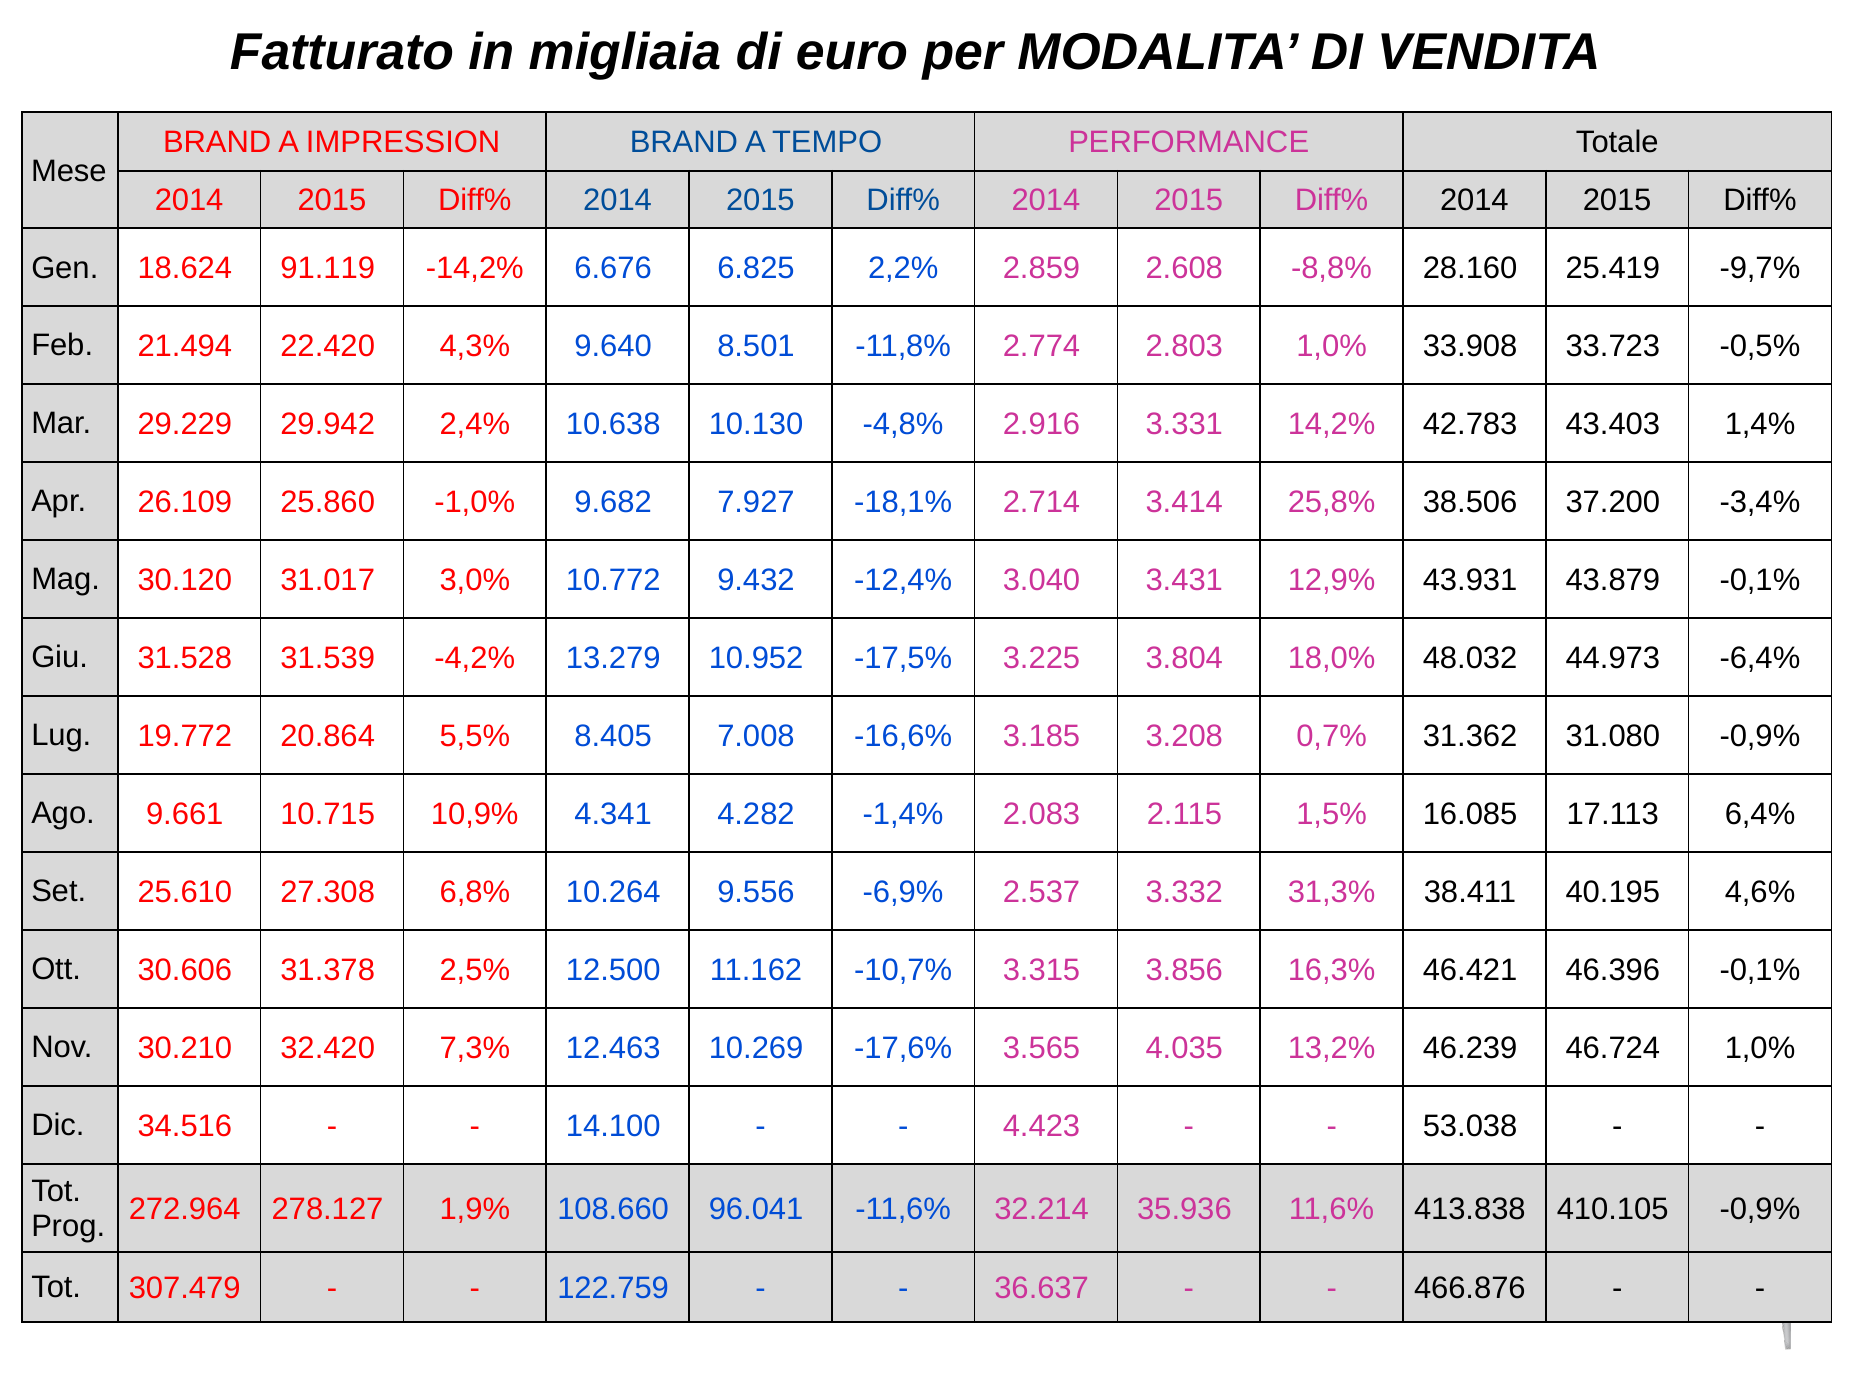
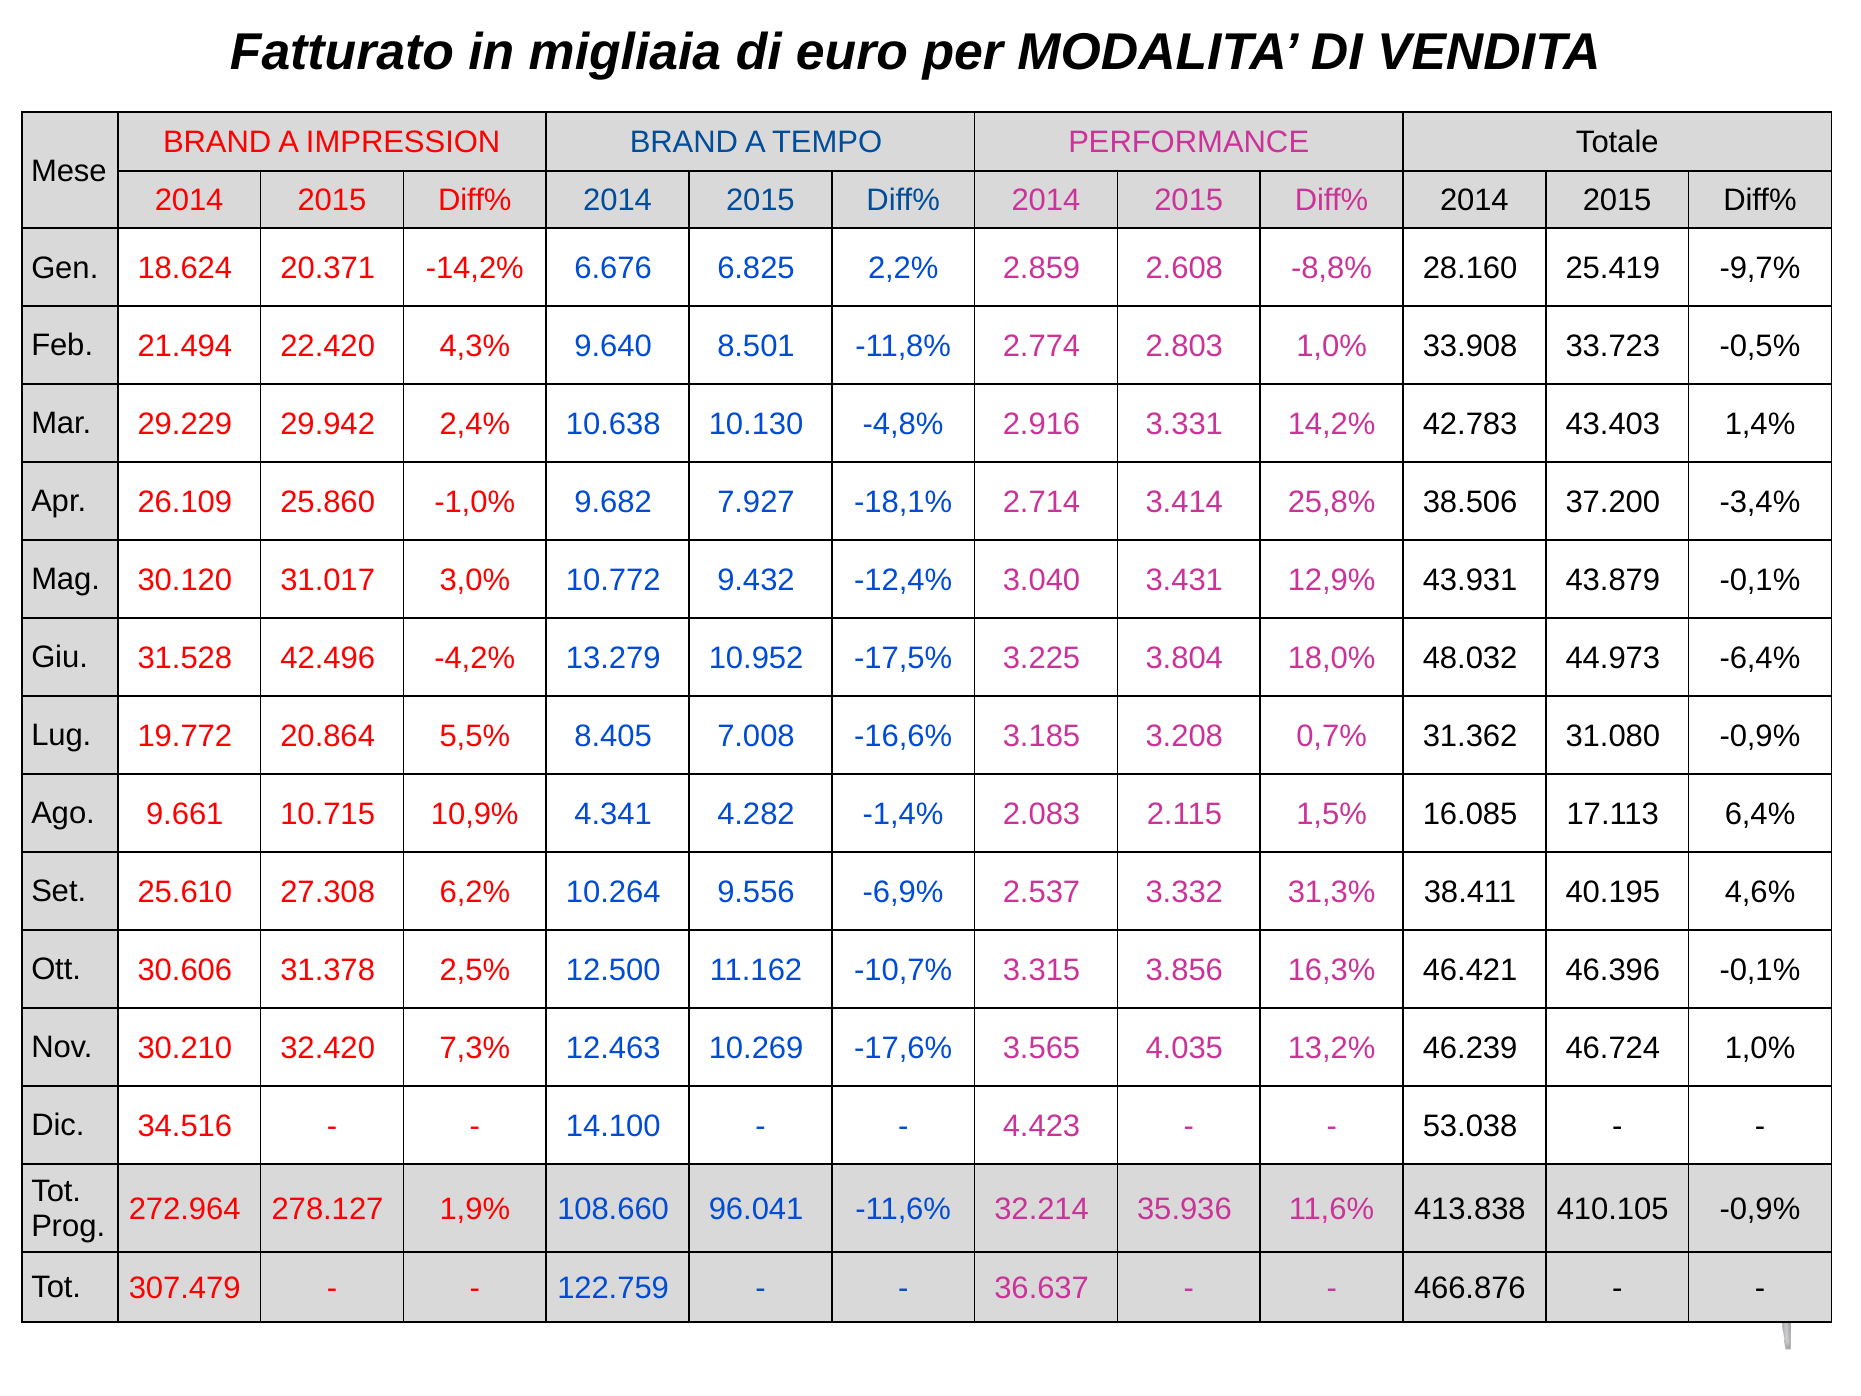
91.119: 91.119 -> 20.371 (328, 269)
31.539: 31.539 -> 42.496 (328, 658)
6,8%: 6,8% -> 6,2% (475, 892)
